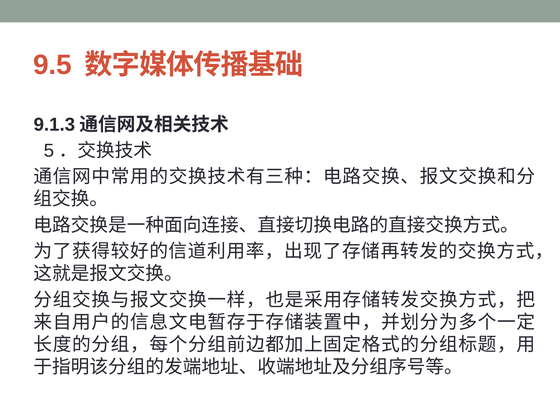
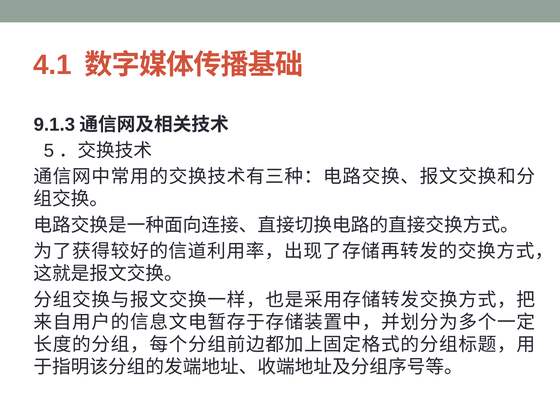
9.5: 9.5 -> 4.1 (52, 65)
